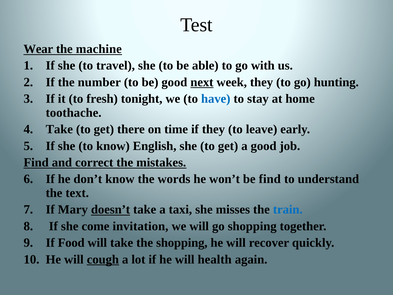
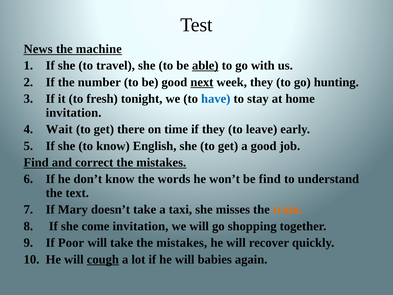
Wear: Wear -> News (38, 49)
able underline: none -> present (205, 66)
toothache: toothache -> invitation (74, 113)
Take: Take -> Wait (59, 129)
doesn’t underline: present -> none (111, 209)
train colour: blue -> orange (288, 209)
Food: Food -> Poor (71, 243)
take the shopping: shopping -> mistakes (182, 243)
health: health -> babies (215, 259)
